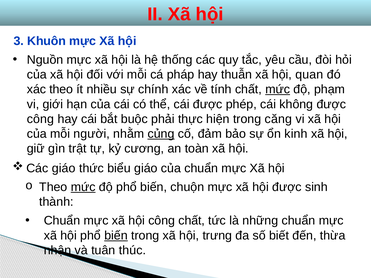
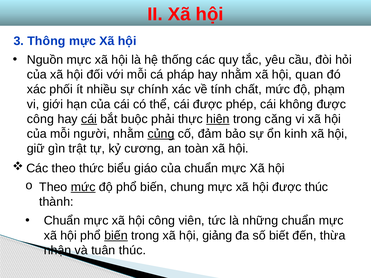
Khuôn: Khuôn -> Thông (46, 41)
hay thuẫn: thuẫn -> nhằm (237, 75)
xác theo: theo -> phối (61, 89)
mức underline: present -> none (278, 89)
cái underline: none -> present (89, 119)
hiện underline: none -> present (218, 119)
giáo: giáo -> theo (64, 168)
chuộn: chuộn -> chung (187, 187)
được sinh: sinh -> thúc (316, 187)
công chất: chất -> viên (192, 221)
trưng: trưng -> giảng (217, 236)
